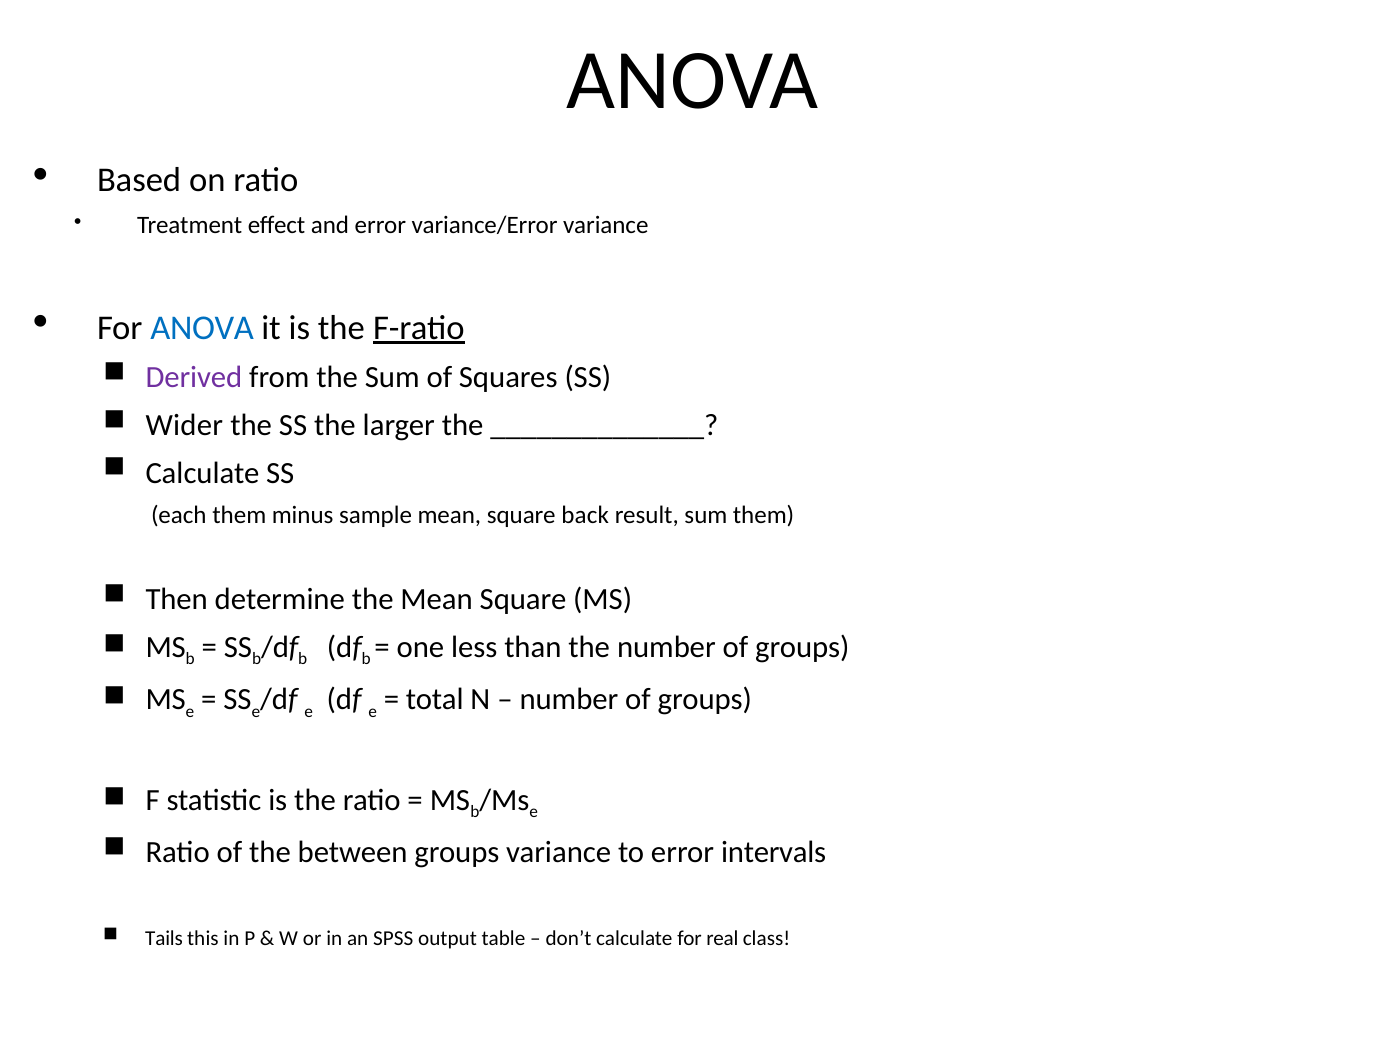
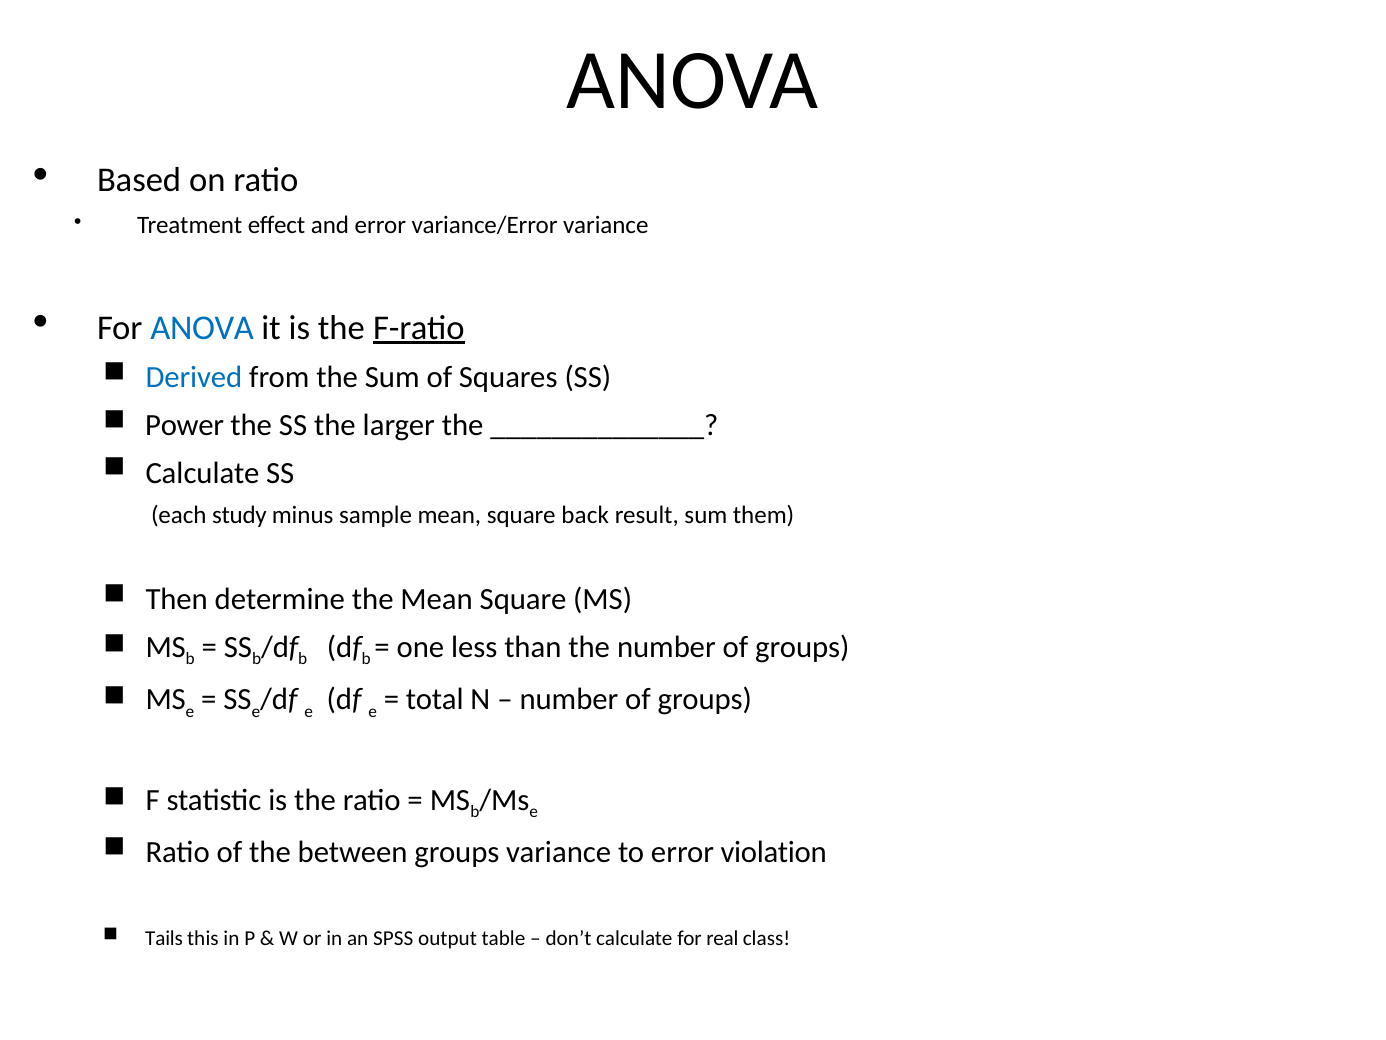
Derived colour: purple -> blue (194, 377)
Wider: Wider -> Power (185, 425)
each them: them -> study (239, 515)
intervals: intervals -> violation (774, 852)
